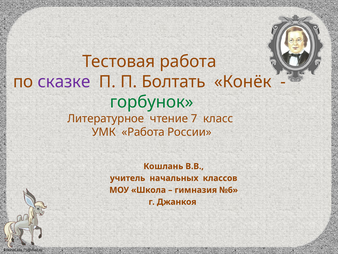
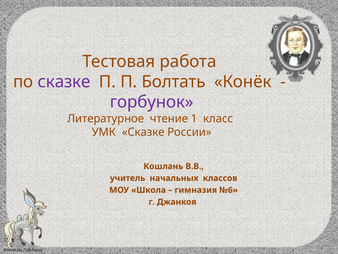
горбунок colour: green -> purple (152, 102)
7: 7 -> 1 (194, 118)
УМК Работа: Работа -> Сказке (143, 132)
